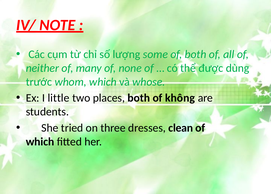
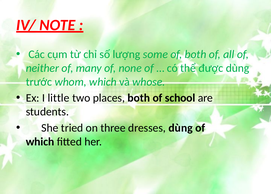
không: không -> school (180, 98)
dresses clean: clean -> dùng (181, 128)
